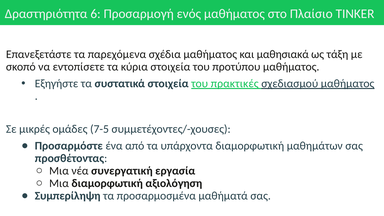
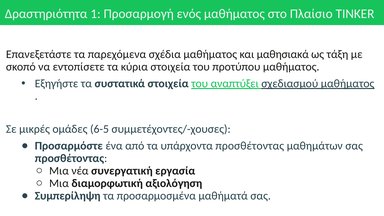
6: 6 -> 1 (95, 14)
πρακτικές: πρακτικές -> αναπτύξει (235, 84)
7-5: 7-5 -> 6-5 (100, 129)
υπάρχοντα διαμορφωτική: διαμορφωτική -> προσθέτοντας (250, 146)
